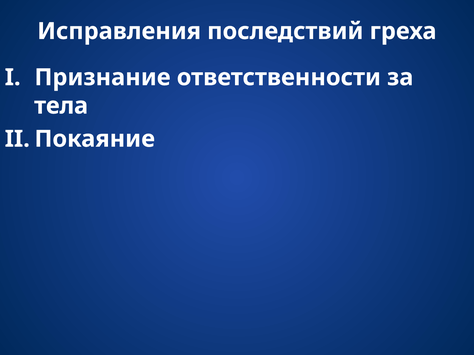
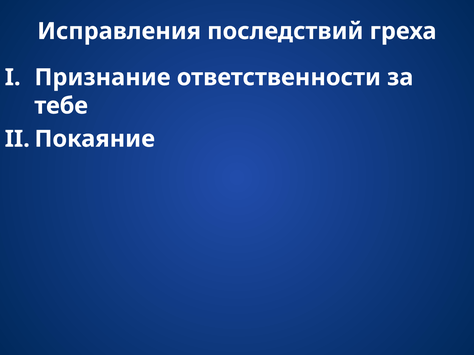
тела: тела -> тебе (61, 106)
